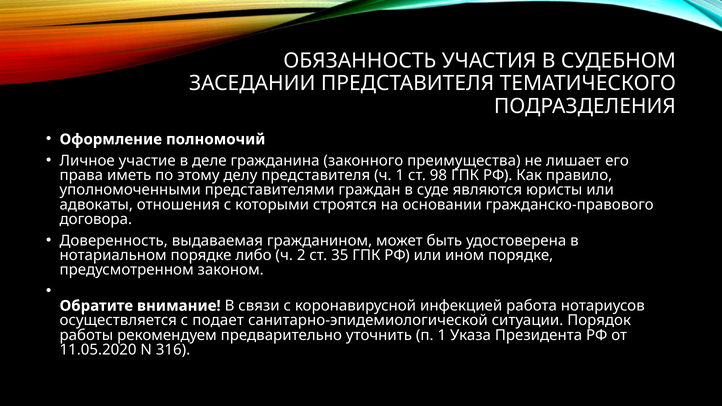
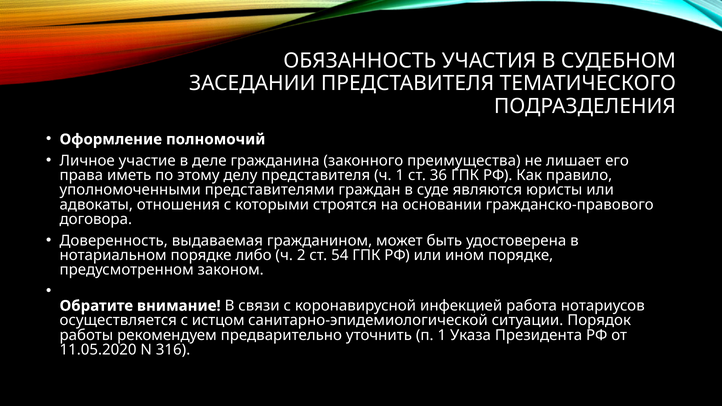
98: 98 -> 36 (438, 175)
35: 35 -> 54 (340, 255)
подает: подает -> истцом (218, 321)
